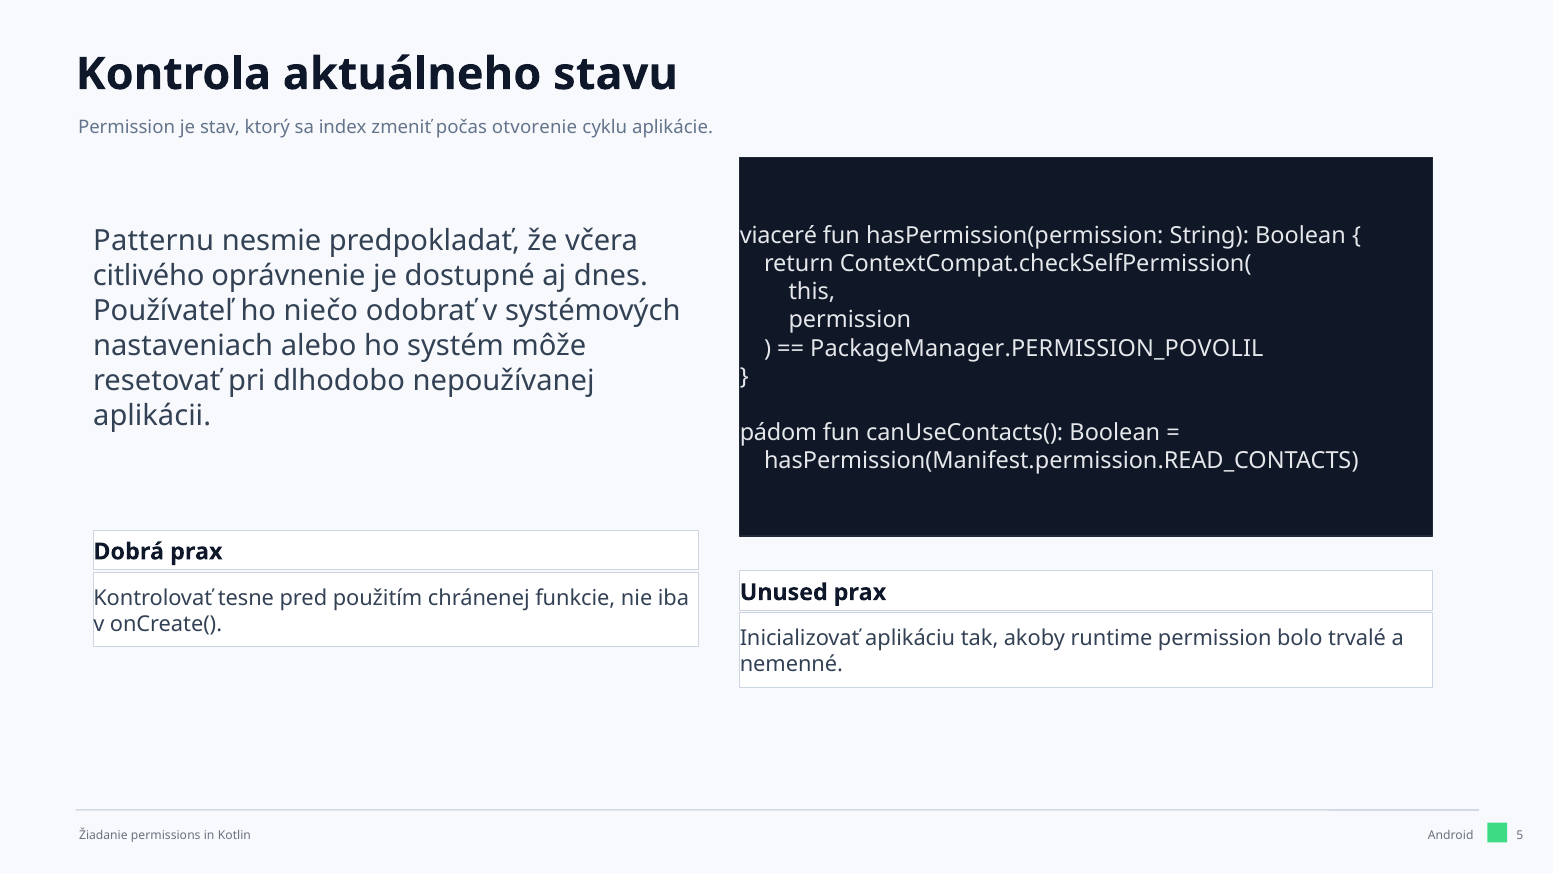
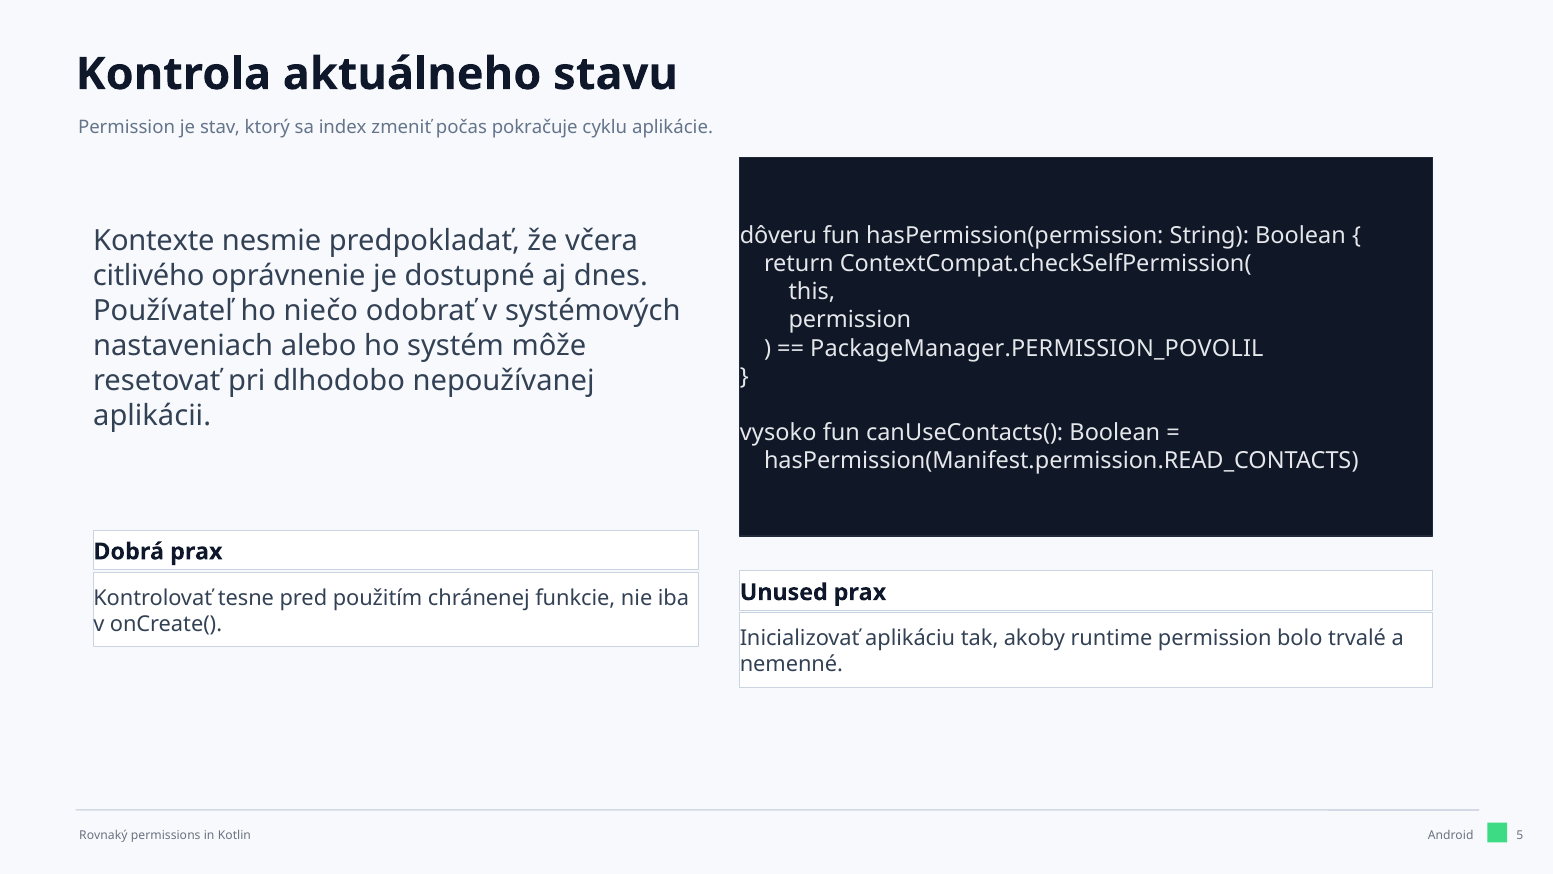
otvorenie: otvorenie -> pokračuje (535, 127)
viaceré: viaceré -> dôveru (778, 236)
Patternu: Patternu -> Kontexte (154, 241)
pádom: pádom -> vysoko (778, 433)
Žiadanie: Žiadanie -> Rovnaký (103, 835)
